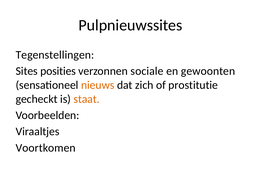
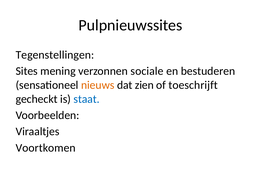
posities: posities -> mening (58, 71)
gewoonten: gewoonten -> bestuderen (208, 71)
zich: zich -> zien (144, 85)
prostitutie: prostitutie -> toeschrijft (193, 85)
staat colour: orange -> blue (87, 99)
